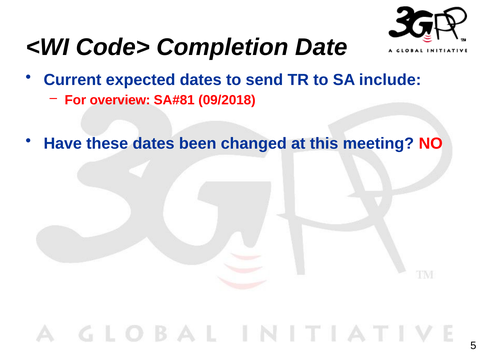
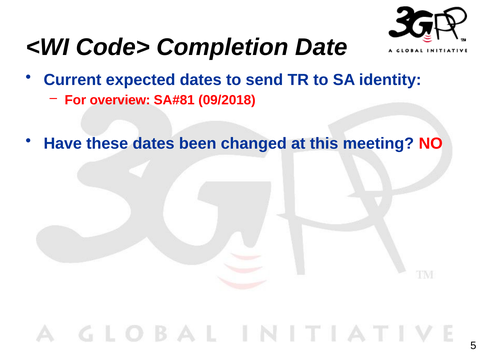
include: include -> identity (390, 80)
